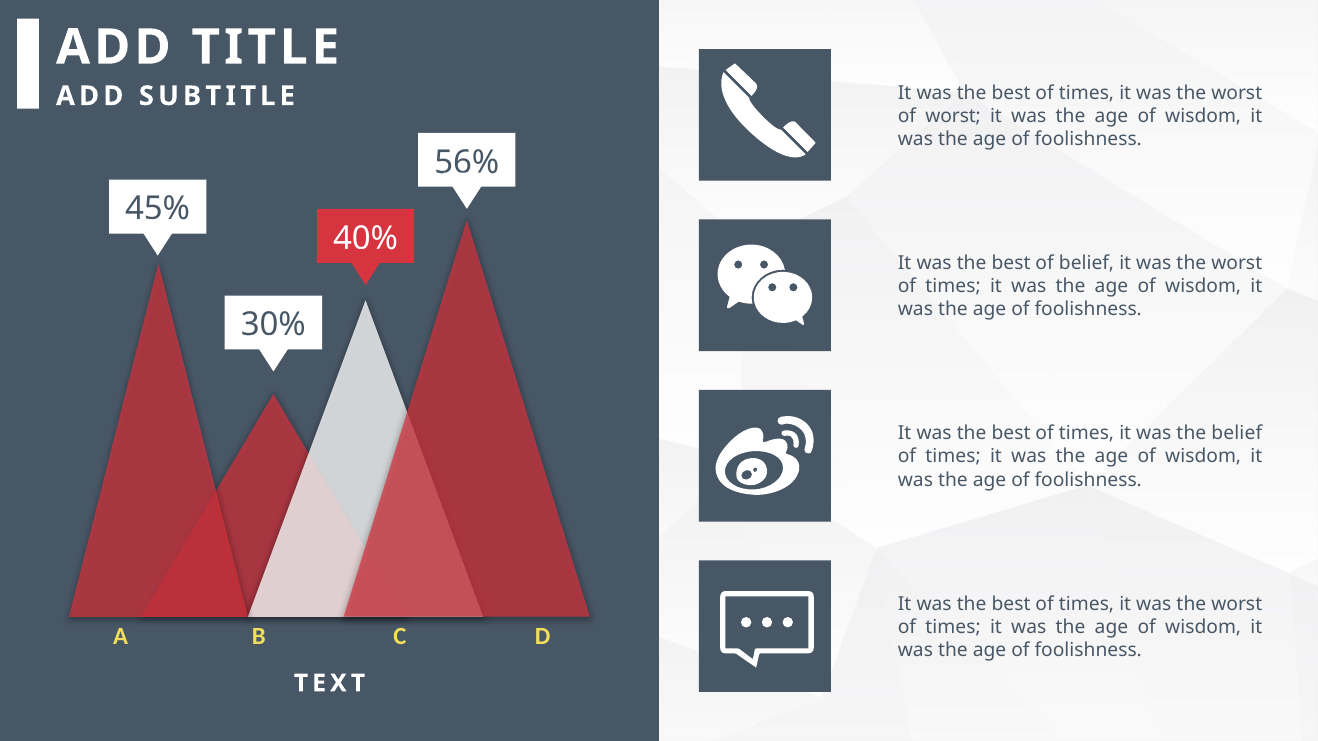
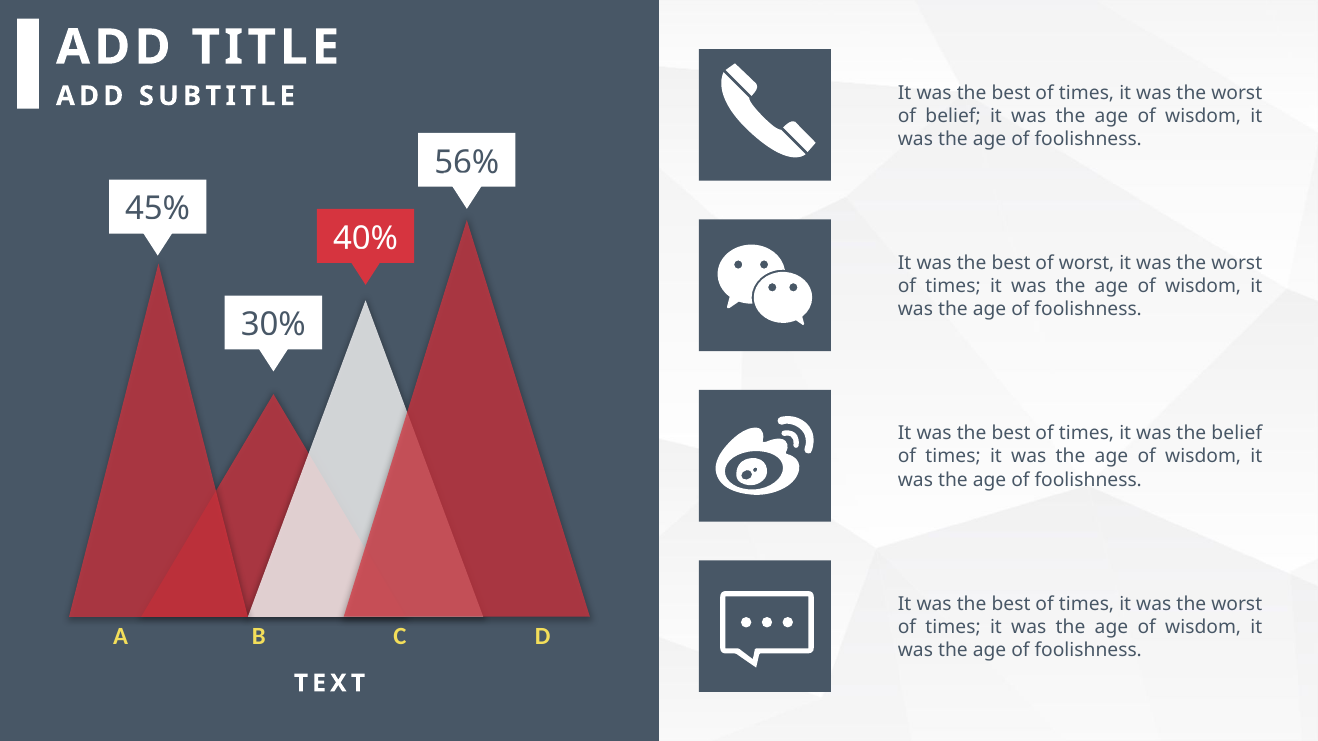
of worst: worst -> belief (953, 116)
of belief: belief -> worst (1087, 263)
